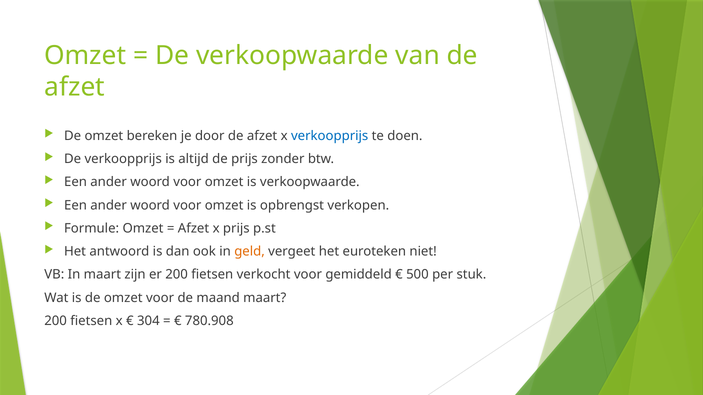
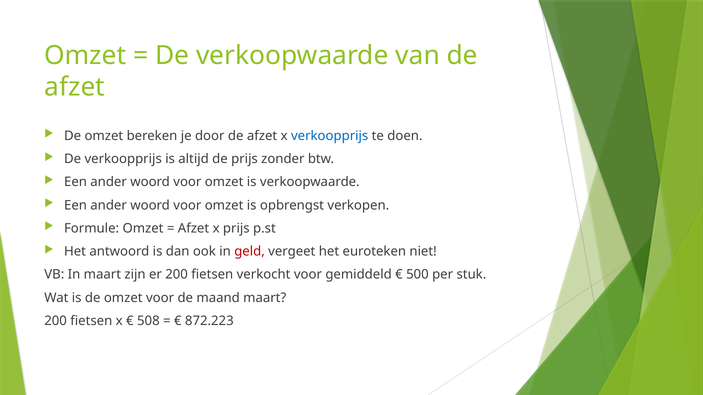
geld colour: orange -> red (250, 252)
304: 304 -> 508 (148, 321)
780.908: 780.908 -> 872.223 (209, 321)
